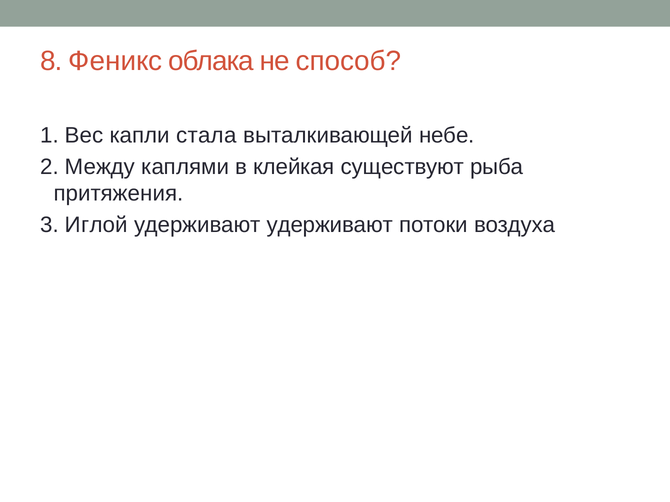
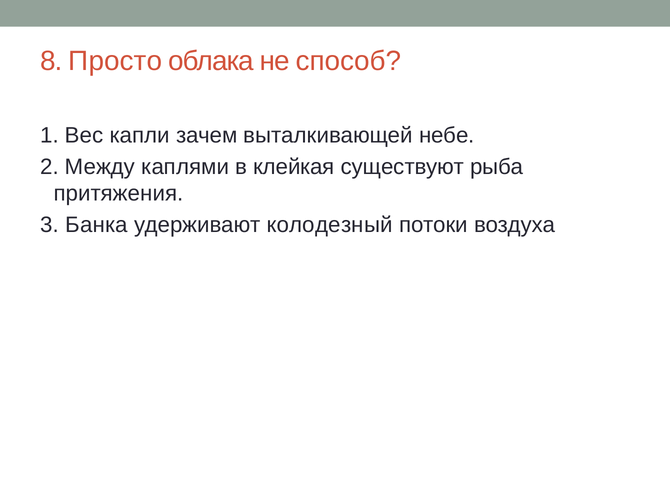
Феникс: Феникс -> Просто (115, 61)
стала: стала -> зачем (207, 136)
Иглой: Иглой -> Банка (96, 225)
удерживают удерживают: удерживают -> колодезный (330, 225)
